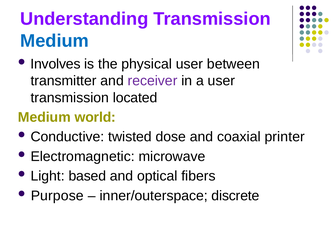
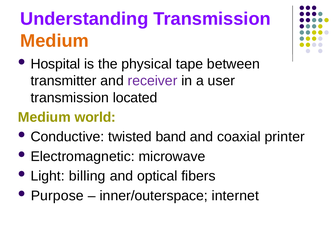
Medium colour: blue -> orange (55, 41)
Involves: Involves -> Hospital (55, 64)
physical user: user -> tape (189, 64)
dose: dose -> band (171, 137)
based: based -> billing (87, 176)
discrete: discrete -> internet (235, 196)
